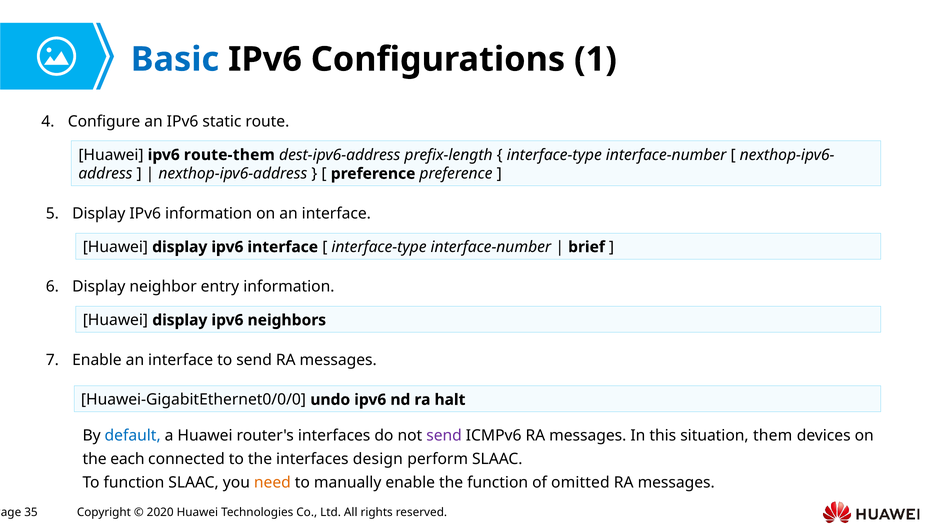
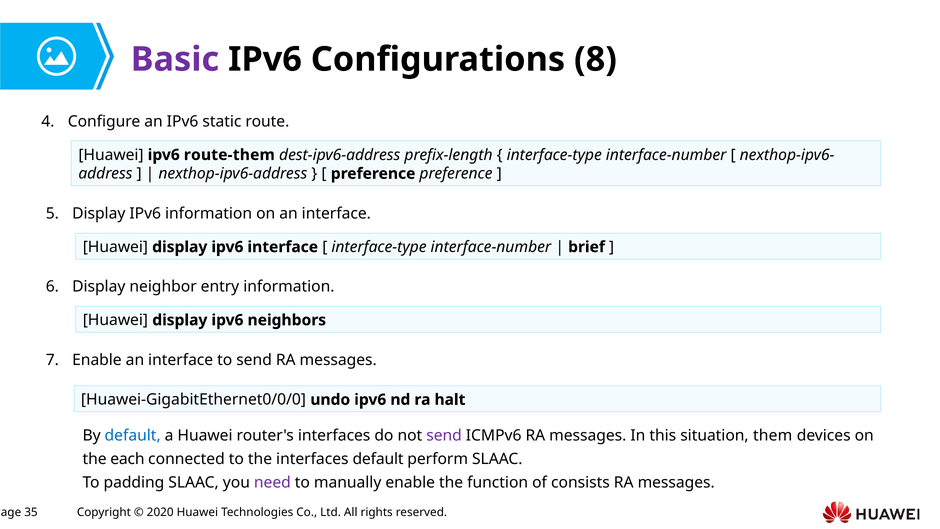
Basic colour: blue -> purple (175, 59)
1: 1 -> 8 (595, 59)
interfaces design: design -> default (378, 459)
To function: function -> padding (134, 483)
need colour: orange -> purple (272, 483)
omitted: omitted -> consists (580, 483)
